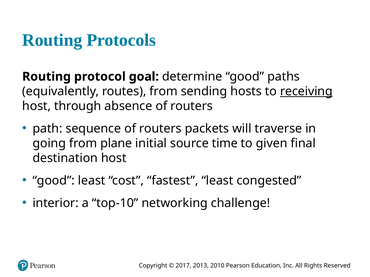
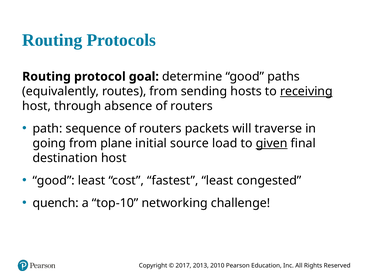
time: time -> load (225, 144)
given underline: none -> present (272, 144)
interior: interior -> quench (56, 203)
